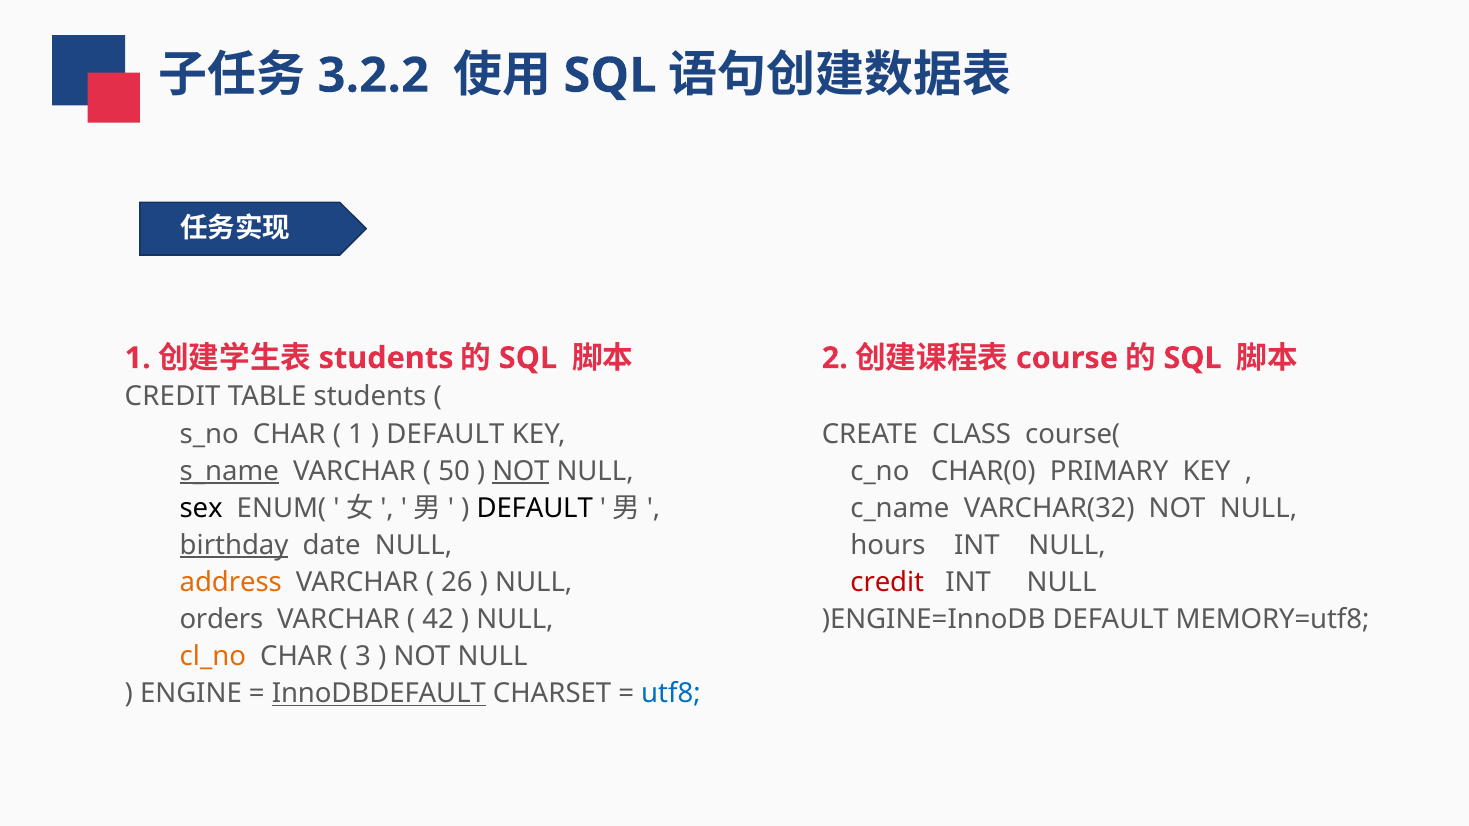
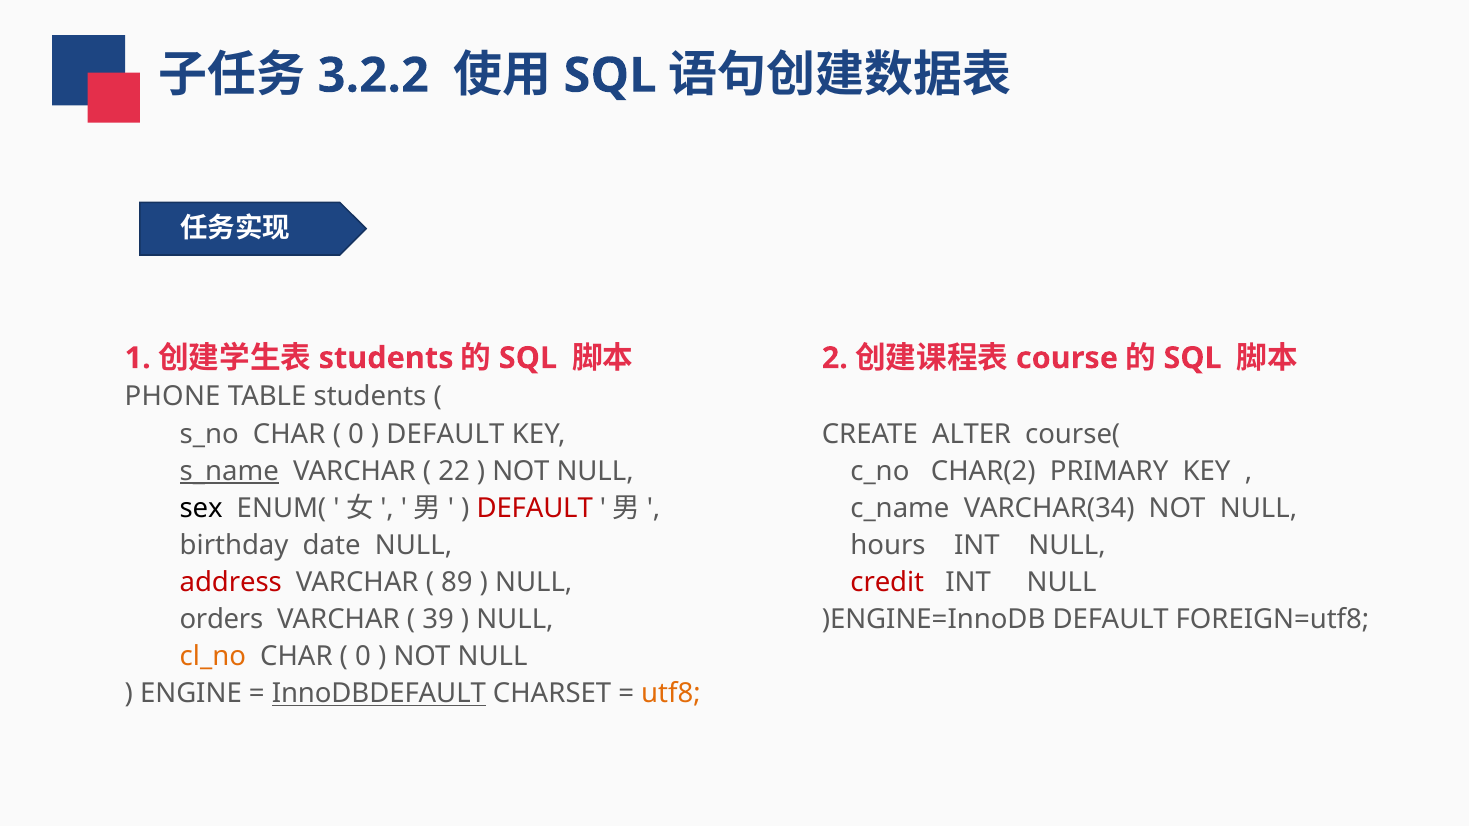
CREDIT: CREDIT -> PHONE (173, 397)
1: 1 -> 0 (356, 434)
CLASS: CLASS -> ALTER (972, 434)
50: 50 -> 22 (454, 471)
NOT underline: present -> none (521, 471)
CHAR(0: CHAR(0 -> CHAR(2 (983, 471)
DEFAULT colour: black -> red (535, 508)
VARCHAR(32: VARCHAR(32 -> VARCHAR(34 (1049, 508)
birthday underline: present -> none (234, 545)
address colour: orange -> red (231, 583)
26: 26 -> 89 (457, 583)
42: 42 -> 39 (438, 620)
MEMORY=utf8: MEMORY=utf8 -> FOREIGN=utf8 (1273, 620)
3: 3 -> 0 (363, 657)
utf8 colour: blue -> orange (671, 694)
